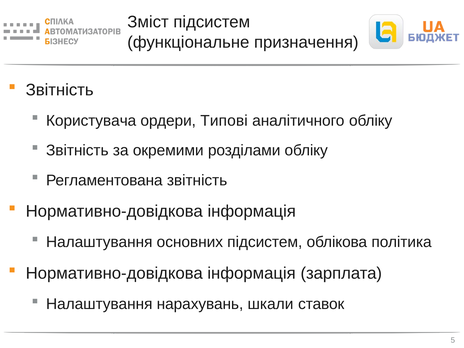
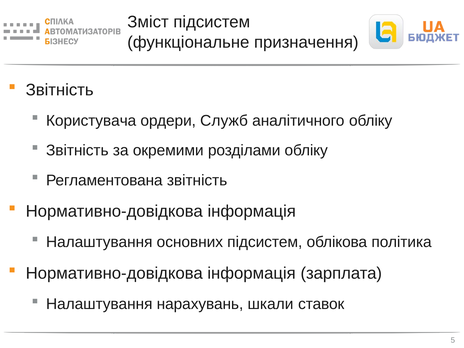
Типові: Типові -> Служб (224, 121)
